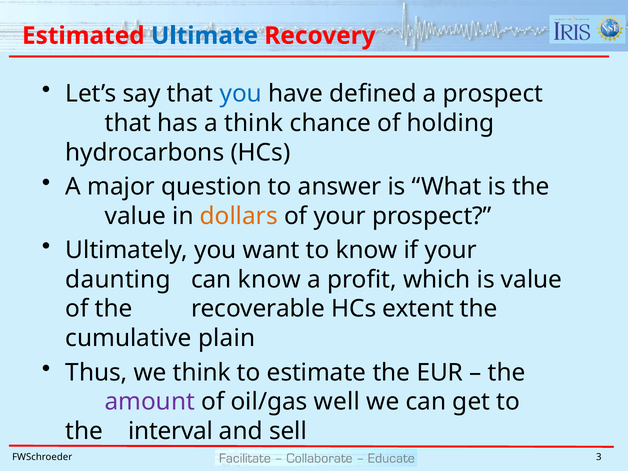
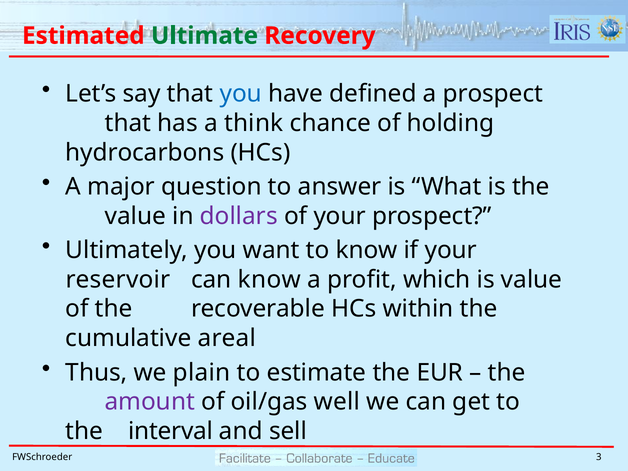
Ultimate colour: blue -> green (205, 36)
dollars colour: orange -> purple (239, 216)
daunting: daunting -> reservoir (118, 280)
extent: extent -> within (418, 309)
plain: plain -> areal (227, 338)
we think: think -> plain (202, 372)
